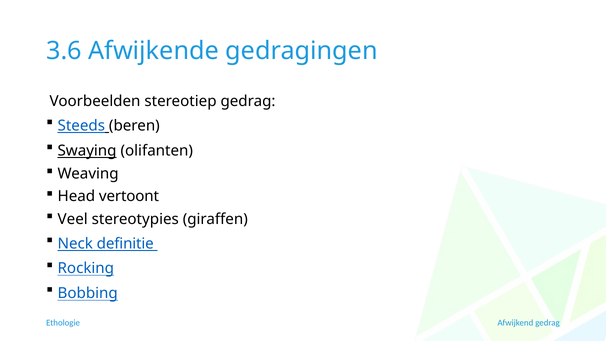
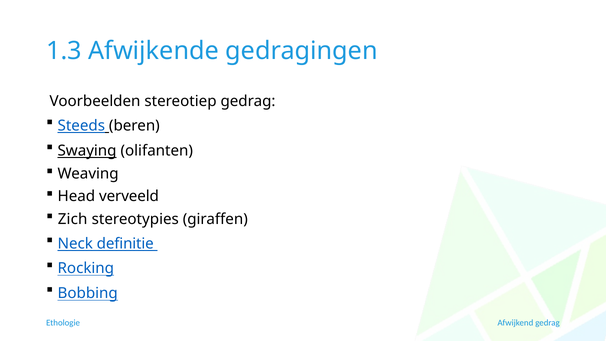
3.6: 3.6 -> 1.3 (64, 51)
vertoont: vertoont -> verveeld (129, 196)
Veel: Veel -> Zich (73, 219)
